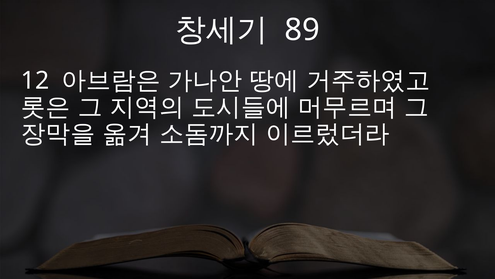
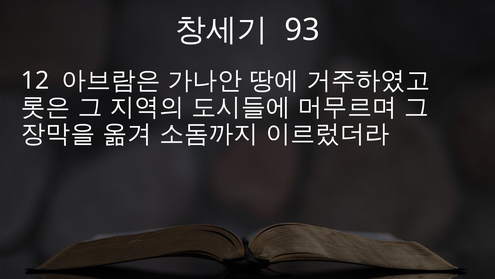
89: 89 -> 93 (302, 30)
